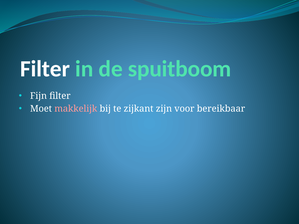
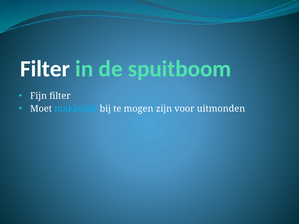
makkelijk colour: pink -> light blue (76, 109)
zijkant: zijkant -> mogen (139, 109)
bereikbaar: bereikbaar -> uitmonden (221, 109)
